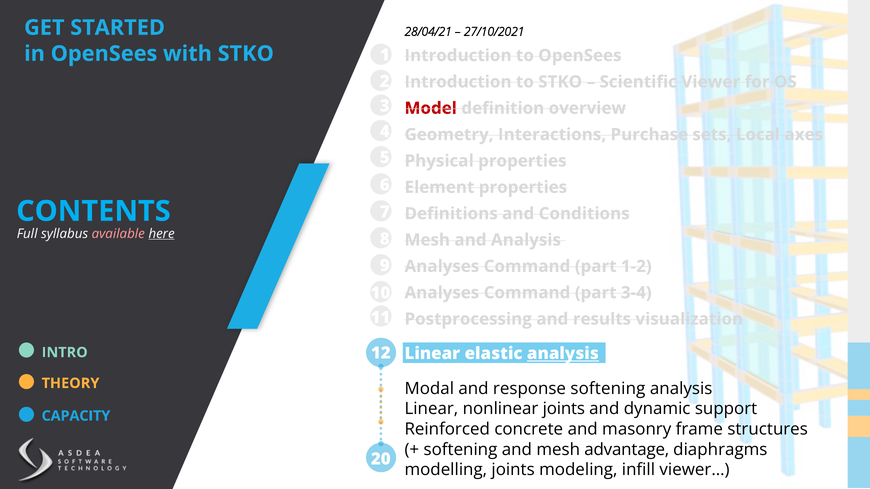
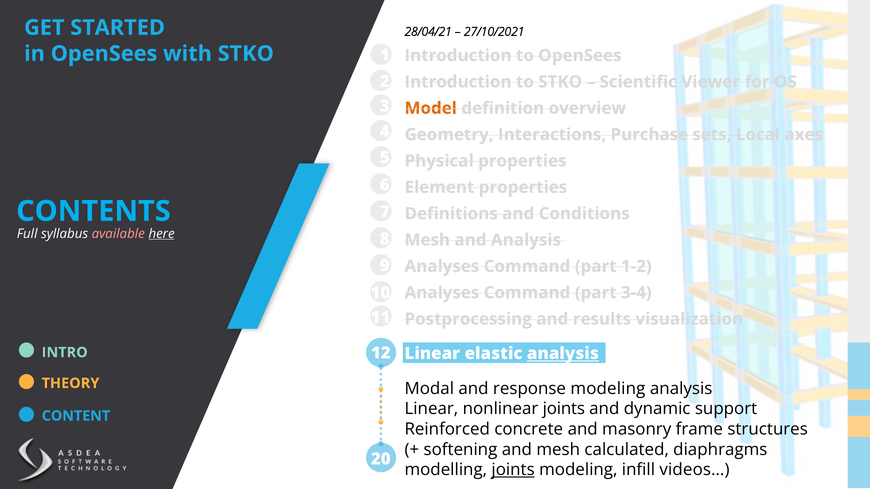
Model colour: red -> orange (431, 108)
response softening: softening -> modeling (608, 389)
CAPACITY: CAPACITY -> CONTENT (76, 416)
advantage: advantage -> calculated (627, 450)
joints underline: none -> present (513, 470)
viewer…: viewer… -> videos… (694, 470)
